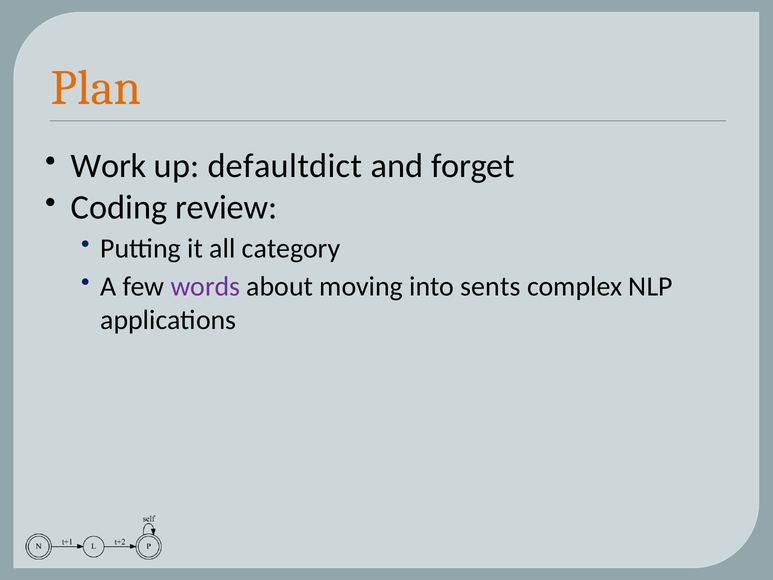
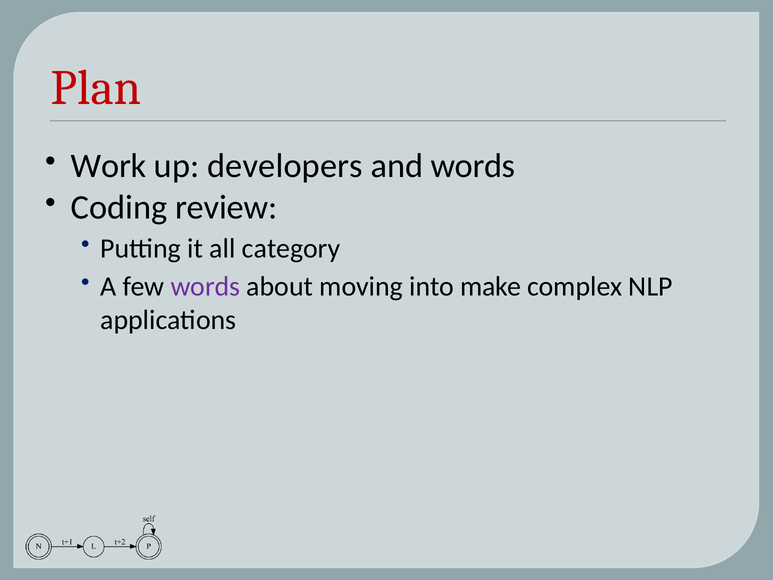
Plan colour: orange -> red (96, 88)
defaultdict: defaultdict -> developers (285, 166)
and forget: forget -> words (473, 166)
sents: sents -> make (491, 286)
